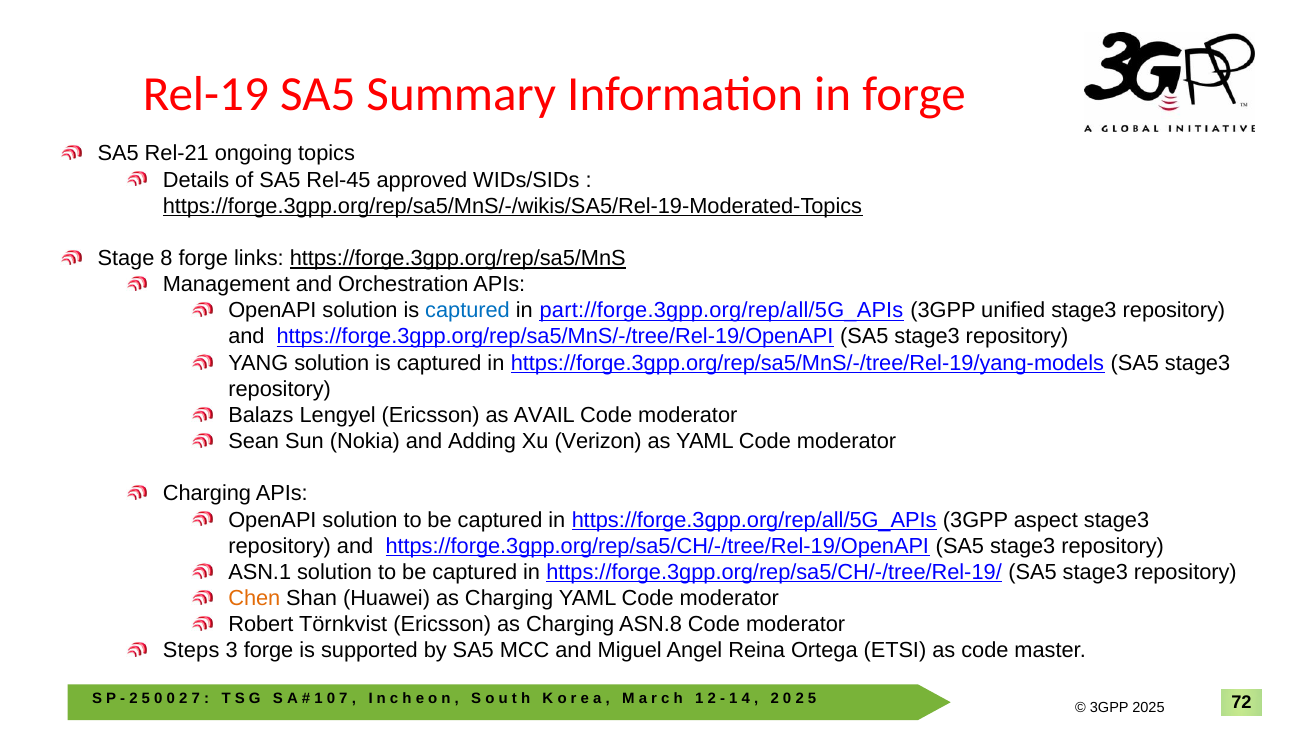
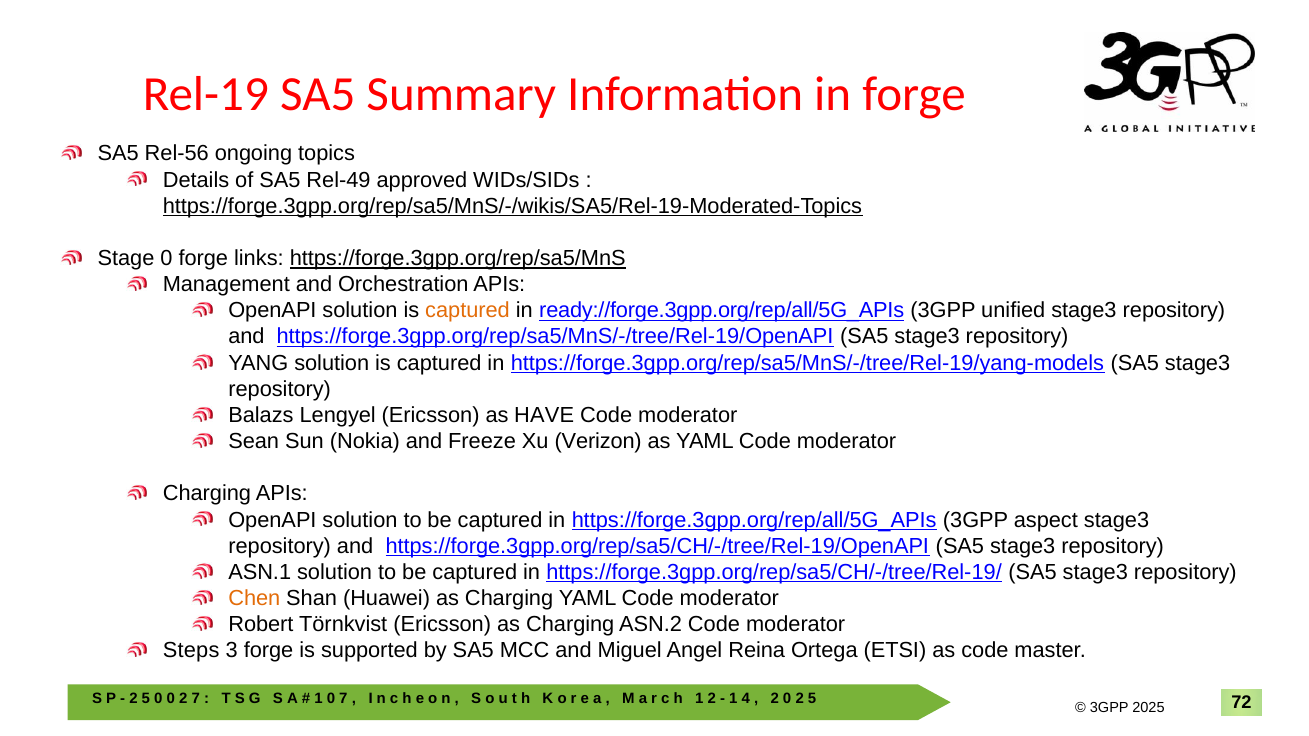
Rel-21: Rel-21 -> Rel-56 (177, 154)
Rel-45: Rel-45 -> Rel-49 (339, 180)
Stage 8: 8 -> 0 (166, 258)
captured colour: blue -> orange (468, 311)
part://forge.3gpp.org/rep/all/5G_APIs: part://forge.3gpp.org/rep/all/5G_APIs -> ready://forge.3gpp.org/rep/all/5G_APIs (722, 311)
AVAIL: AVAIL -> HAVE (544, 415)
Adding: Adding -> Freeze (482, 442)
ASN.8: ASN.8 -> ASN.2 (651, 625)
